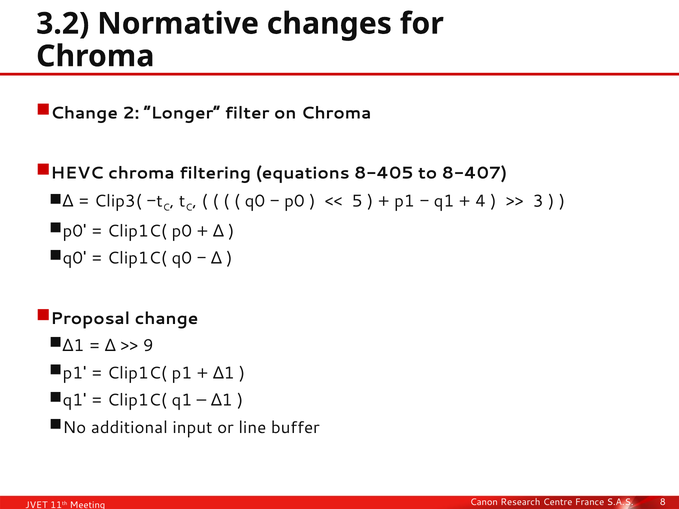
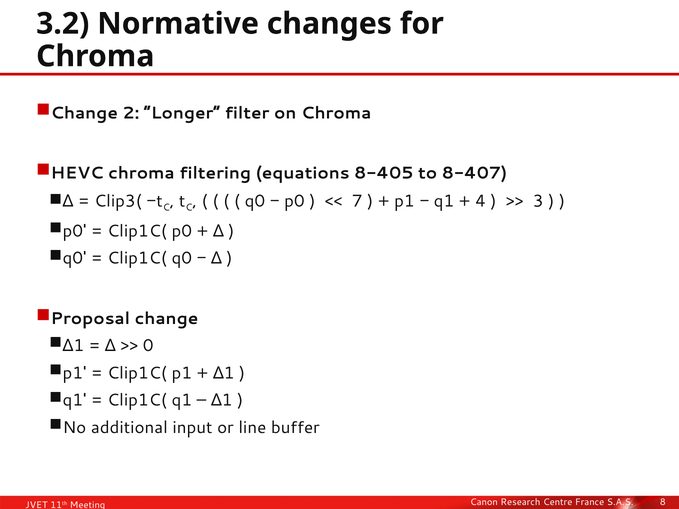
5: 5 -> 7 (357, 201)
9: 9 -> 0 (148, 346)
